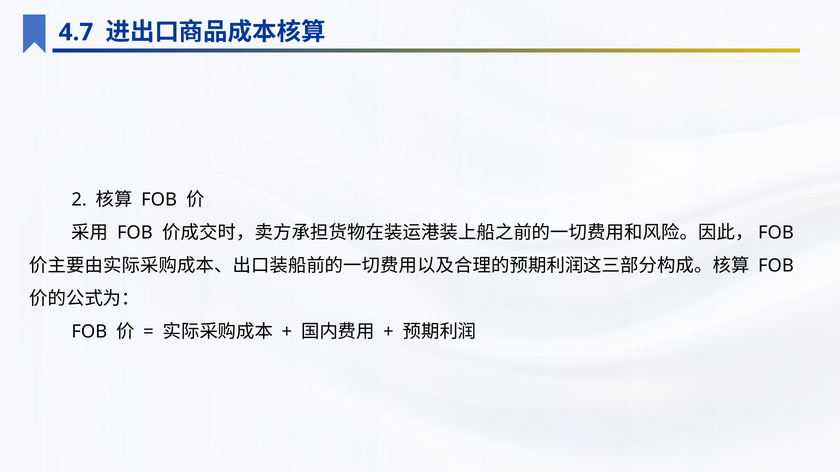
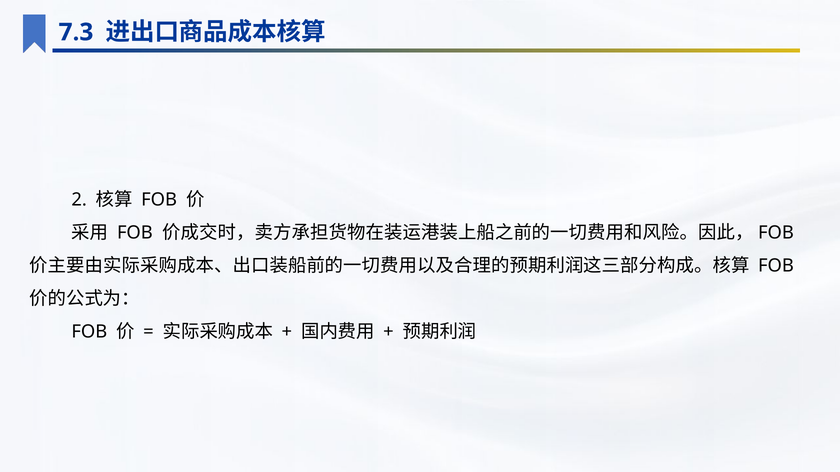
4.7: 4.7 -> 7.3 (76, 32)
